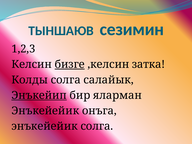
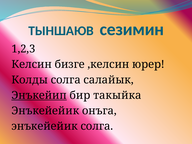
бизге underline: present -> none (70, 64)
затка: затка -> юрер (148, 64)
яларман: яларман -> такыйка (117, 95)
